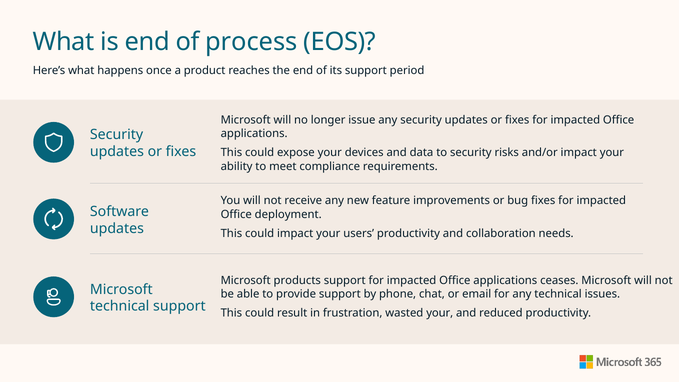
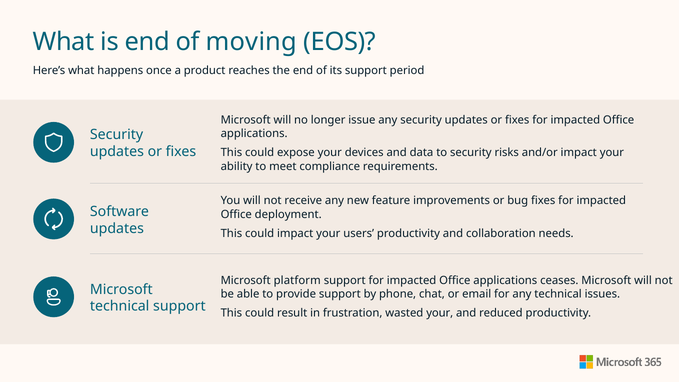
process: process -> moving (251, 42)
products: products -> platform (297, 280)
